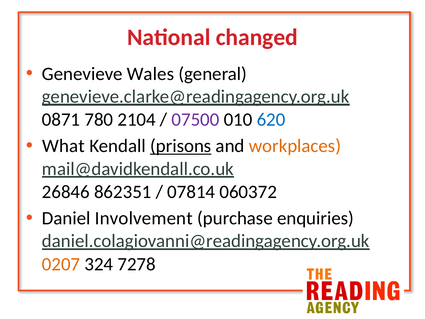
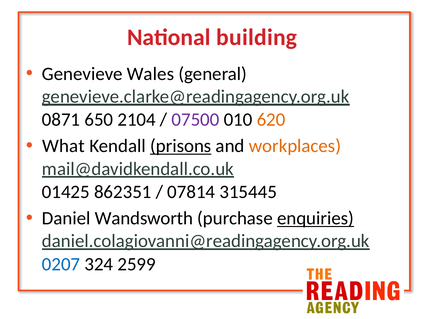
changed: changed -> building (257, 38)
780: 780 -> 650 (99, 120)
620 colour: blue -> orange (271, 120)
26846: 26846 -> 01425 (66, 192)
060372: 060372 -> 315445 (248, 192)
Involvement: Involvement -> Wandsworth (144, 218)
enquiries underline: none -> present (316, 218)
0207 colour: orange -> blue (61, 264)
7278: 7278 -> 2599 (137, 264)
